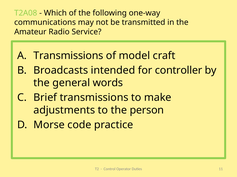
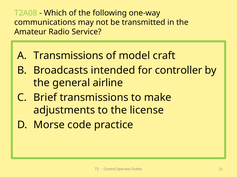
words: words -> airline (108, 83)
person: person -> license (147, 111)
